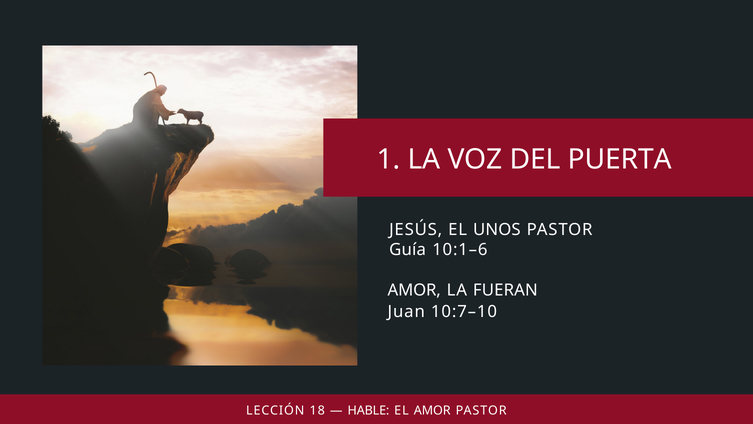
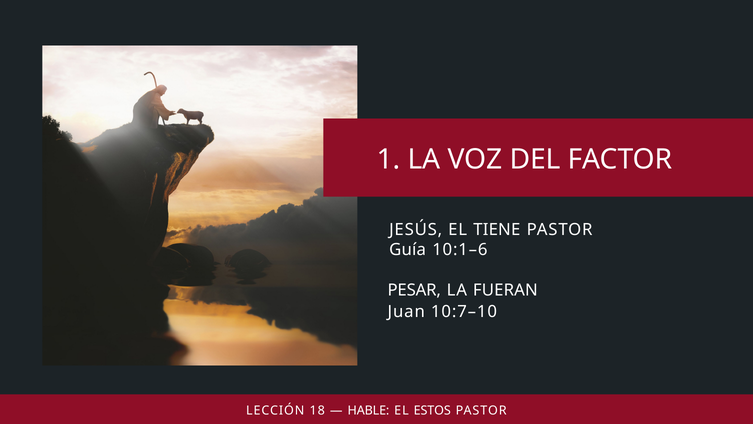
PUERTA: PUERTA -> FACTOR (620, 159)
UNOS: UNOS -> TIENE (497, 230)
AMOR: AMOR -> PESAR (414, 290)
EL AMOR: AMOR -> ESTOS (432, 410)
